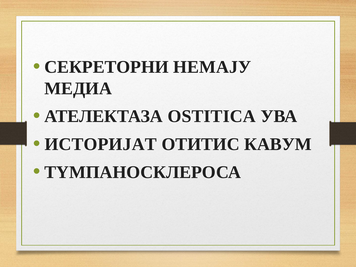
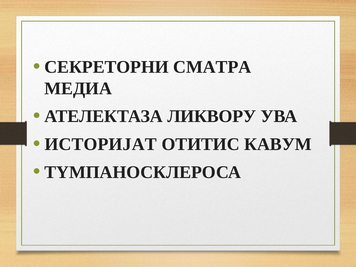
НЕМАЈУ: НЕМАЈУ -> СМАТРА (212, 67)
OSTITICA: OSTITICA -> ЛИКВОРУ (212, 116)
